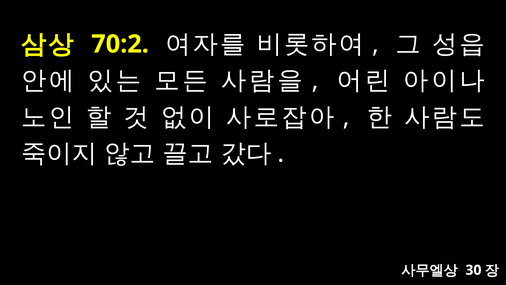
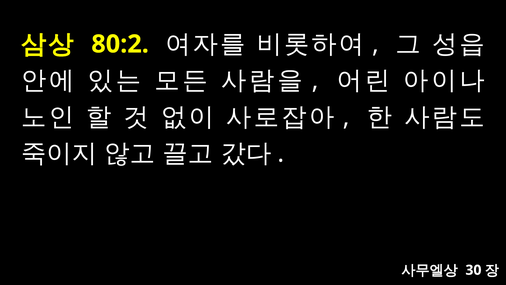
70:2: 70:2 -> 80:2 (120, 44)
